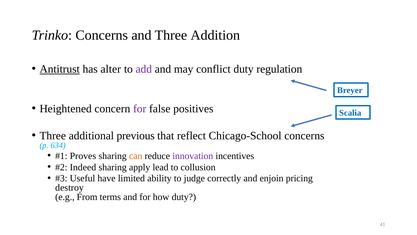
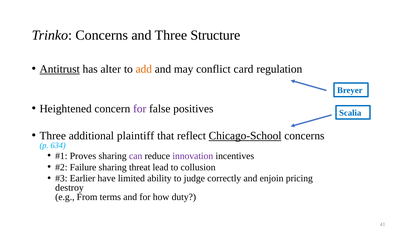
Addition: Addition -> Structure (215, 35)
add colour: purple -> orange (144, 69)
conflict duty: duty -> card (244, 69)
previous: previous -> plaintiff (136, 136)
Chicago-School underline: none -> present (245, 136)
can colour: orange -> purple (136, 156)
Indeed: Indeed -> Failure (83, 167)
apply: apply -> threat (140, 167)
Useful: Useful -> Earlier (83, 178)
